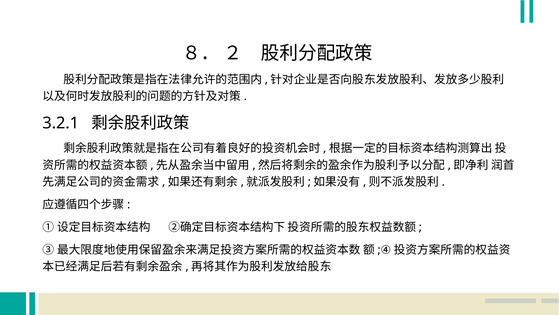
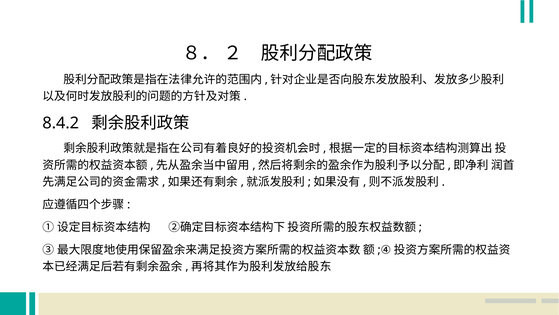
3.2.1: 3.2.1 -> 8.4.2 (61, 123)
